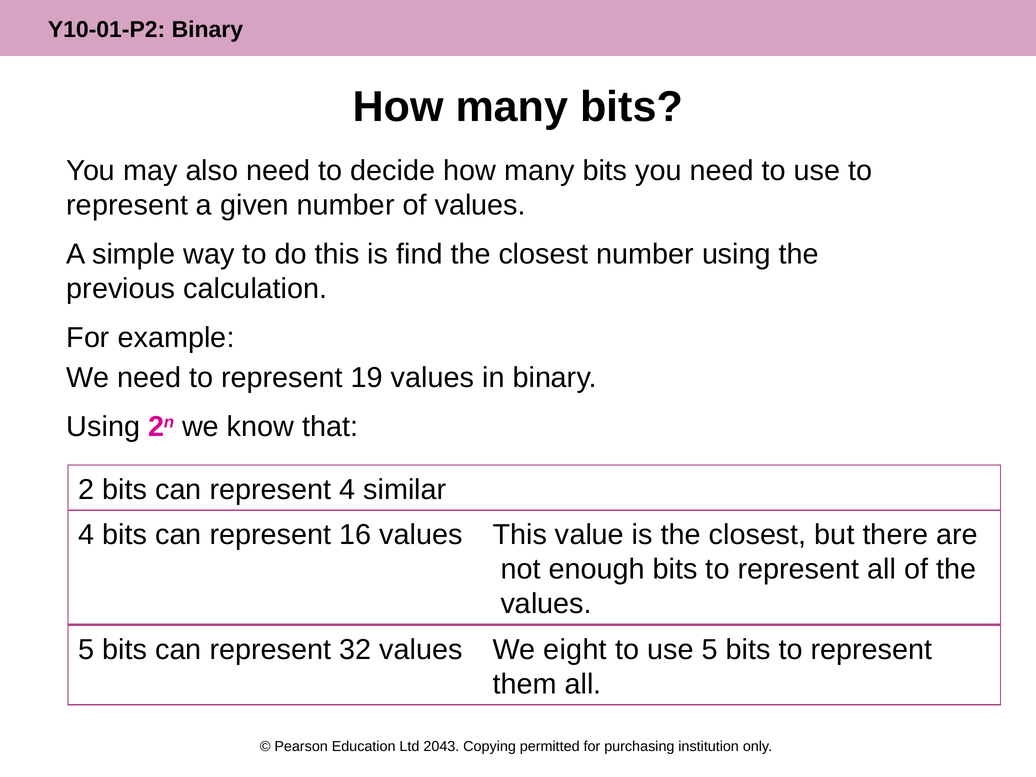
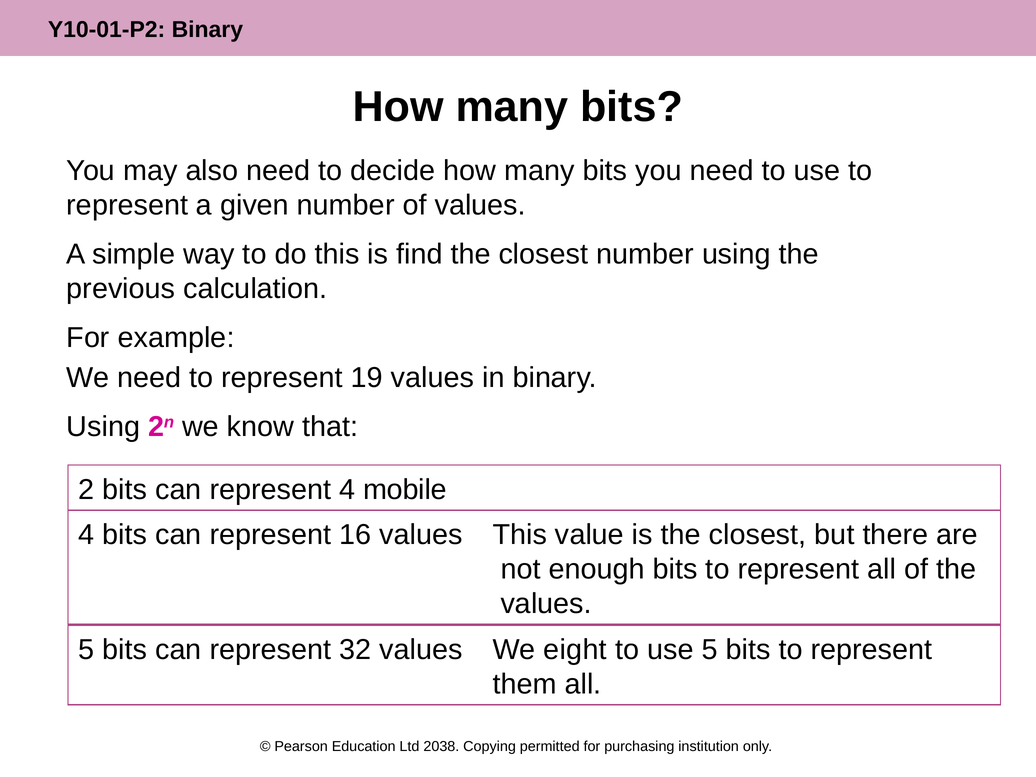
similar: similar -> mobile (405, 490)
2043: 2043 -> 2038 (441, 747)
